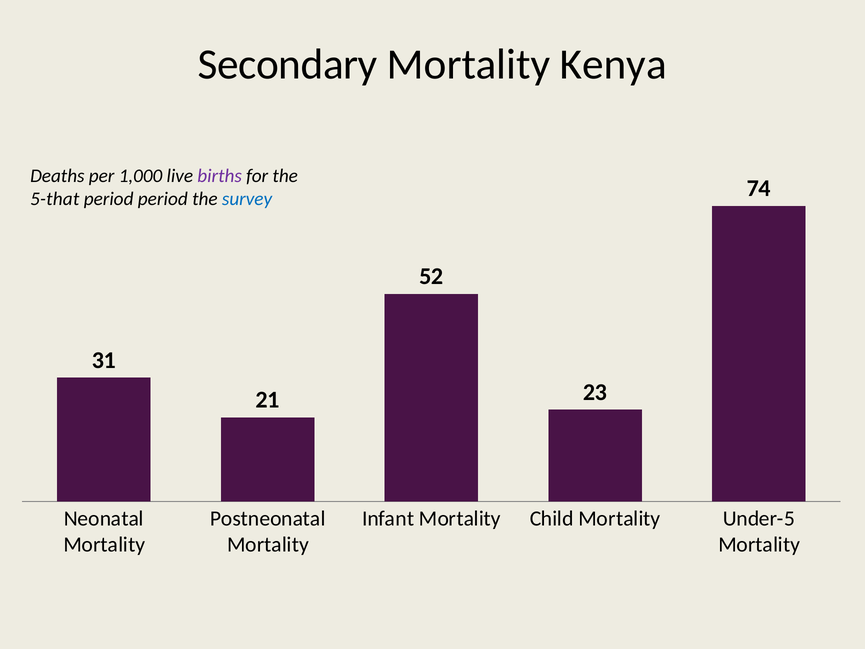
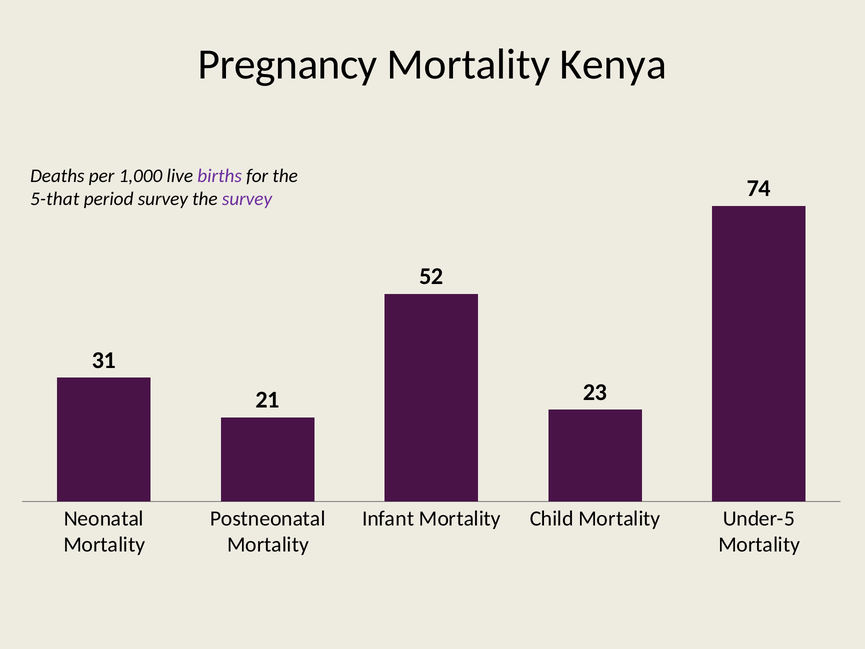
Secondary: Secondary -> Pregnancy (288, 64)
period period: period -> survey (163, 199)
survey colour: blue -> purple (247, 199)
